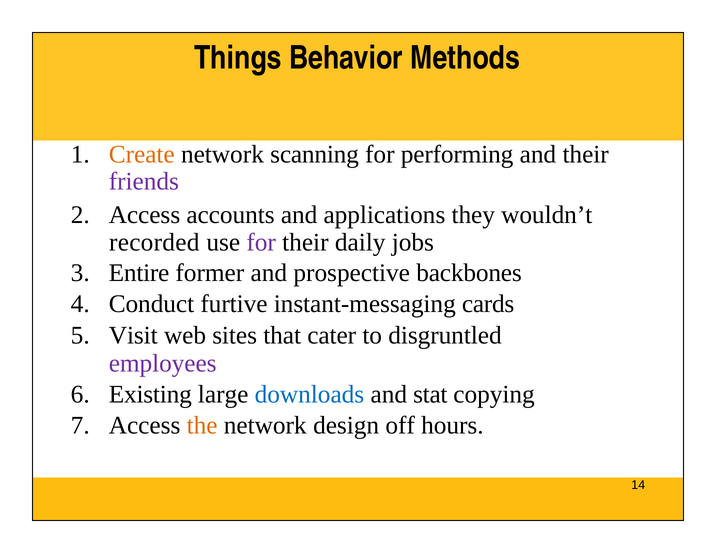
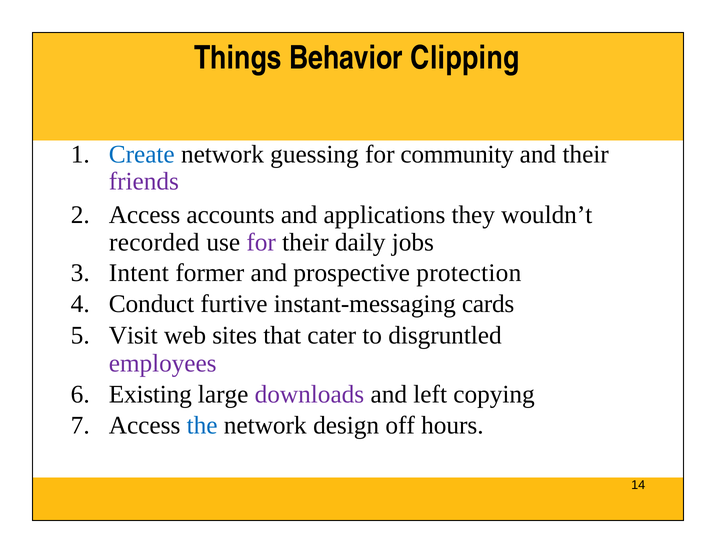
Methods: Methods -> Clipping (465, 58)
Create colour: orange -> blue (142, 154)
scanning: scanning -> guessing (314, 154)
performing: performing -> community (457, 154)
Entire: Entire -> Intent (139, 273)
backbones: backbones -> protection (469, 273)
downloads colour: blue -> purple (309, 394)
stat: stat -> left (430, 394)
the colour: orange -> blue (202, 425)
